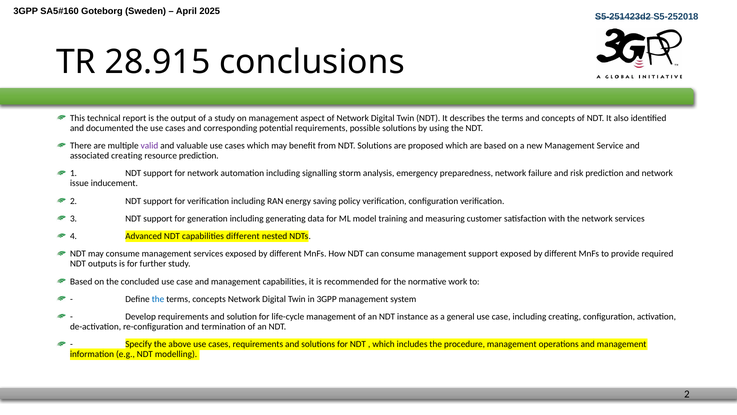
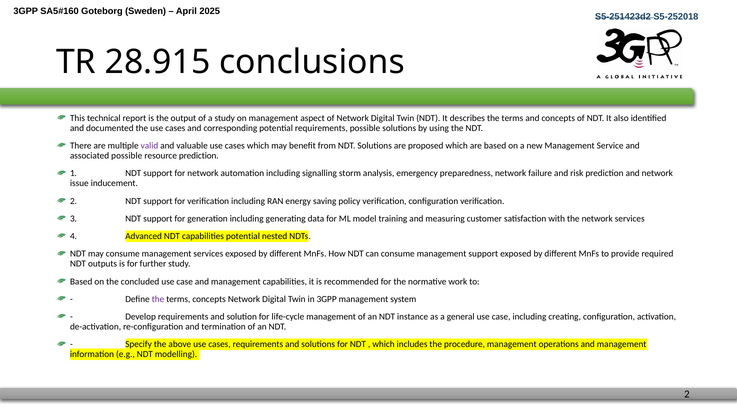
associated creating: creating -> possible (127, 156)
capabilities different: different -> potential (243, 236)
the colour: blue -> purple (158, 299)
